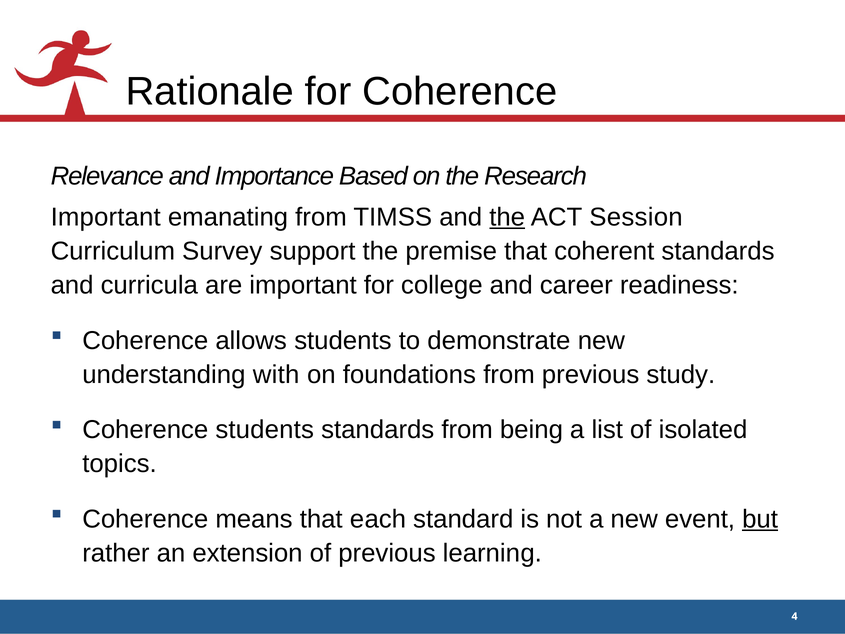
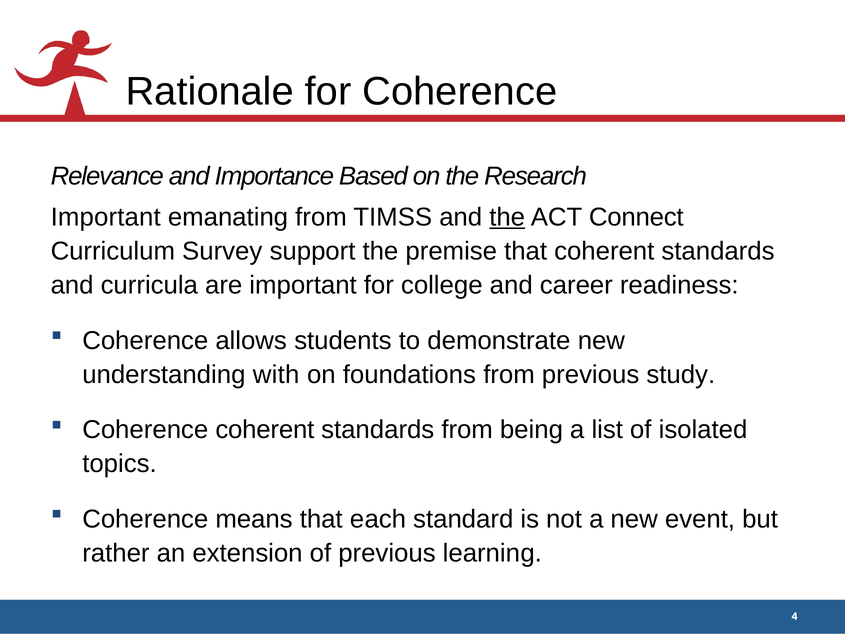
Session: Session -> Connect (636, 217)
Coherence students: students -> coherent (265, 430)
but underline: present -> none (760, 519)
